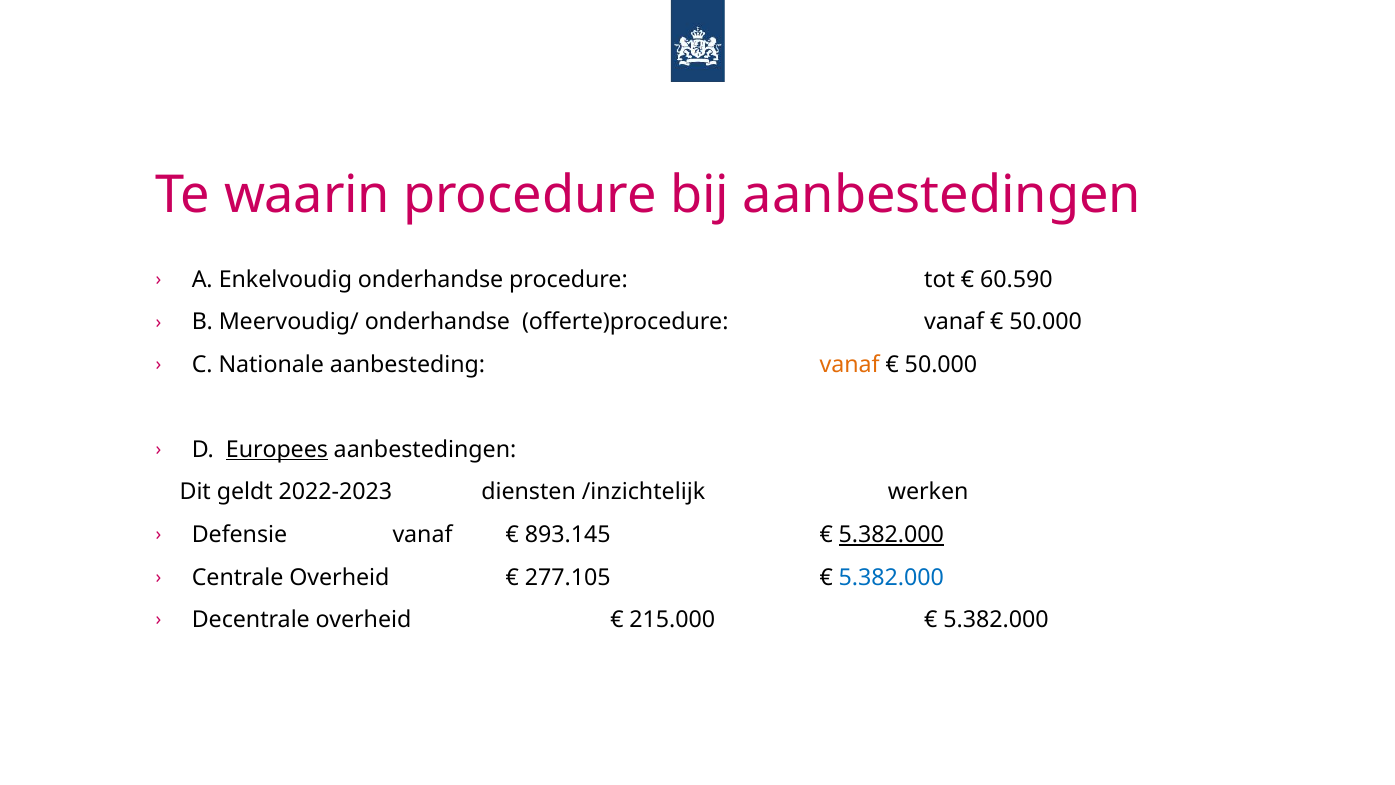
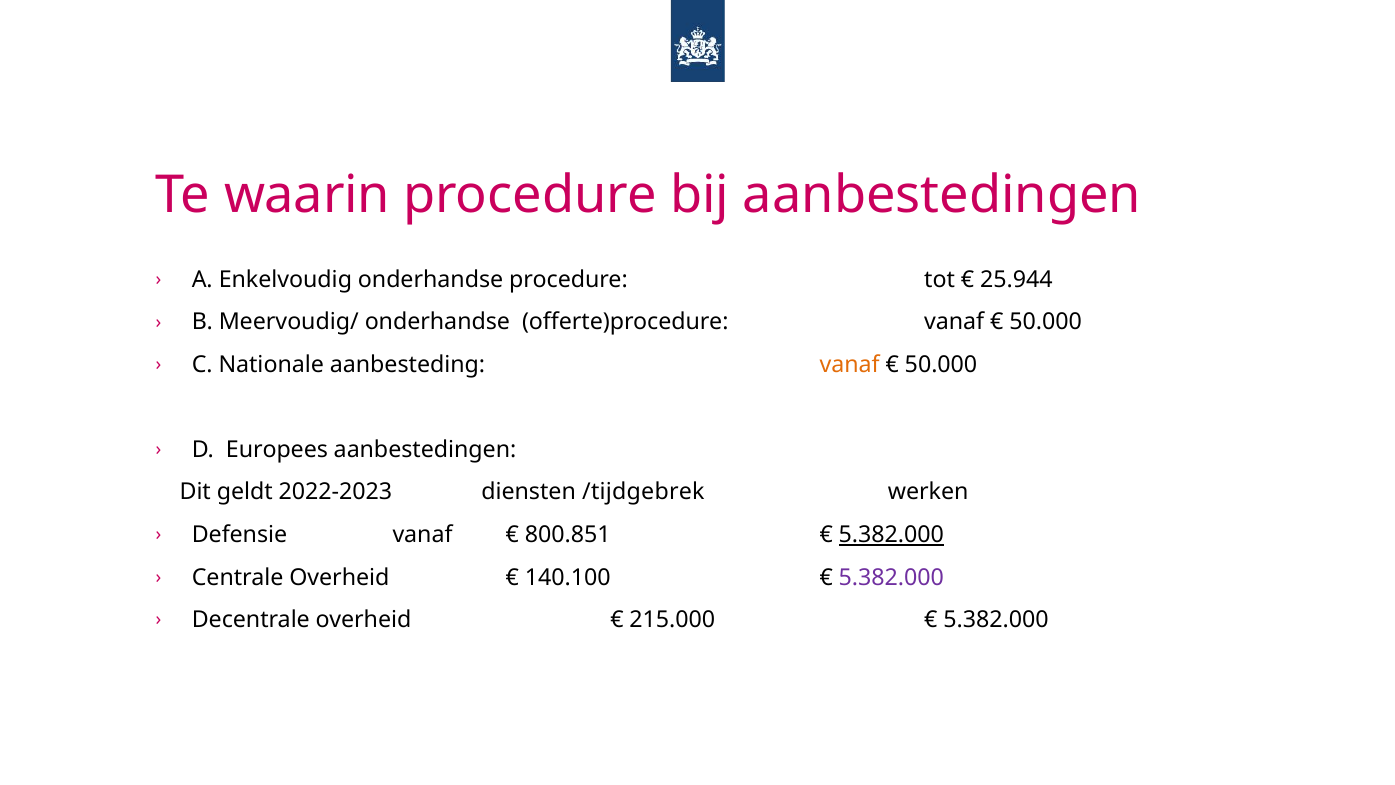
60.590: 60.590 -> 25.944 (1016, 280)
Europees underline: present -> none (277, 450)
/inzichtelijk: /inzichtelijk -> /tijdgebrek (643, 492)
893.145: 893.145 -> 800.851 (568, 535)
277.105: 277.105 -> 140.100 (568, 577)
5.382.000 colour: blue -> purple (891, 577)
